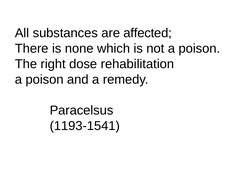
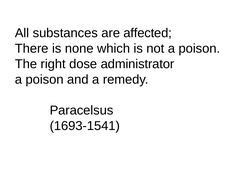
rehabilitation: rehabilitation -> administrator (137, 64)
1193-1541: 1193-1541 -> 1693-1541 (85, 126)
